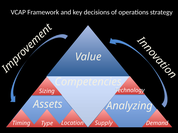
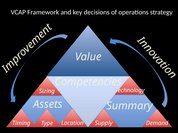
Analyzing: Analyzing -> Summary (130, 106)
